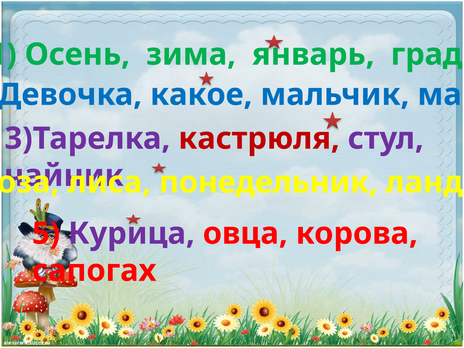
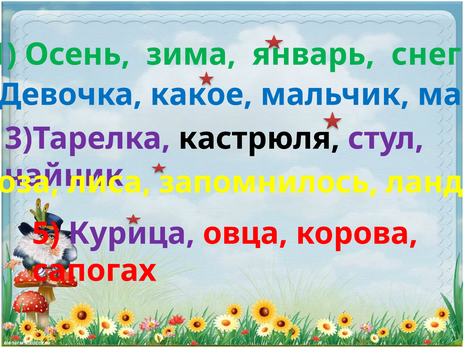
град: град -> снег (426, 54)
кастрюля colour: red -> black (259, 139)
понедельник: понедельник -> запомнилось (268, 182)
